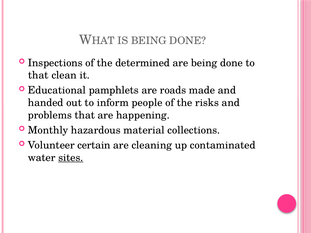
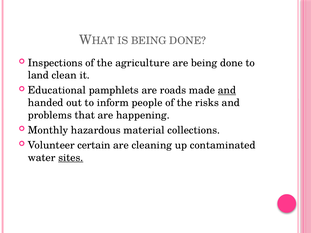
determined: determined -> agriculture (143, 63)
that: that -> land (38, 75)
and underline: none -> present (227, 90)
